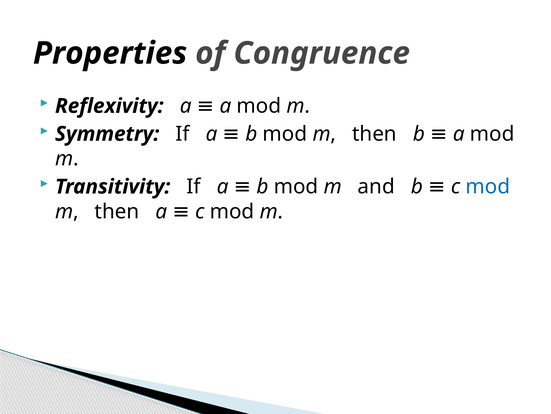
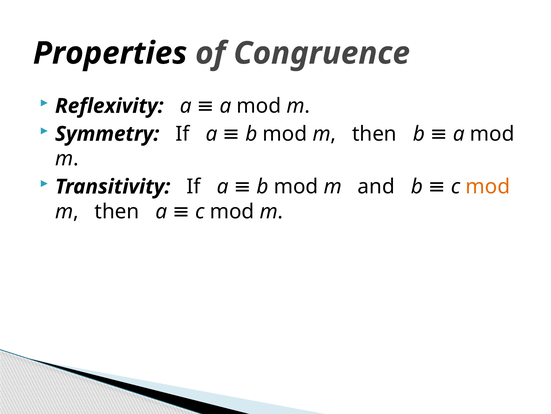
mod colour: blue -> orange (488, 186)
